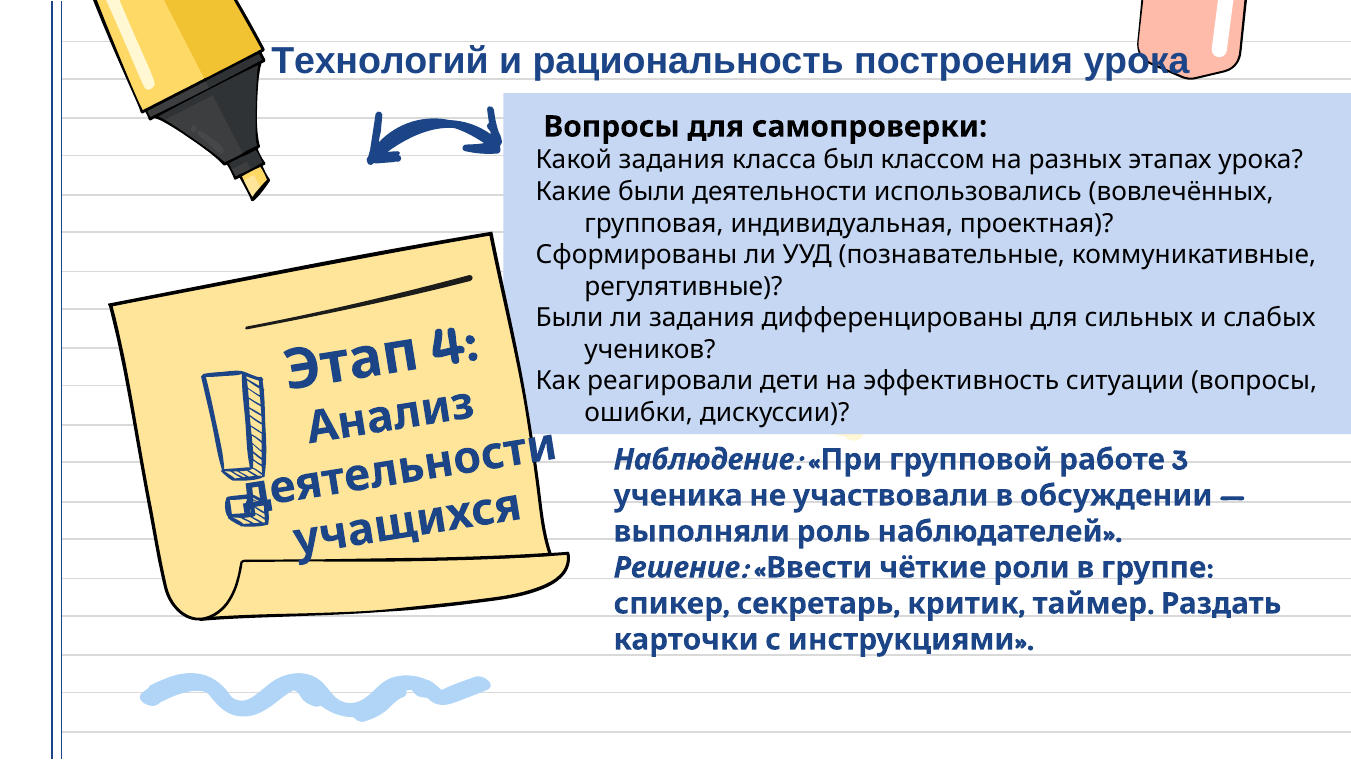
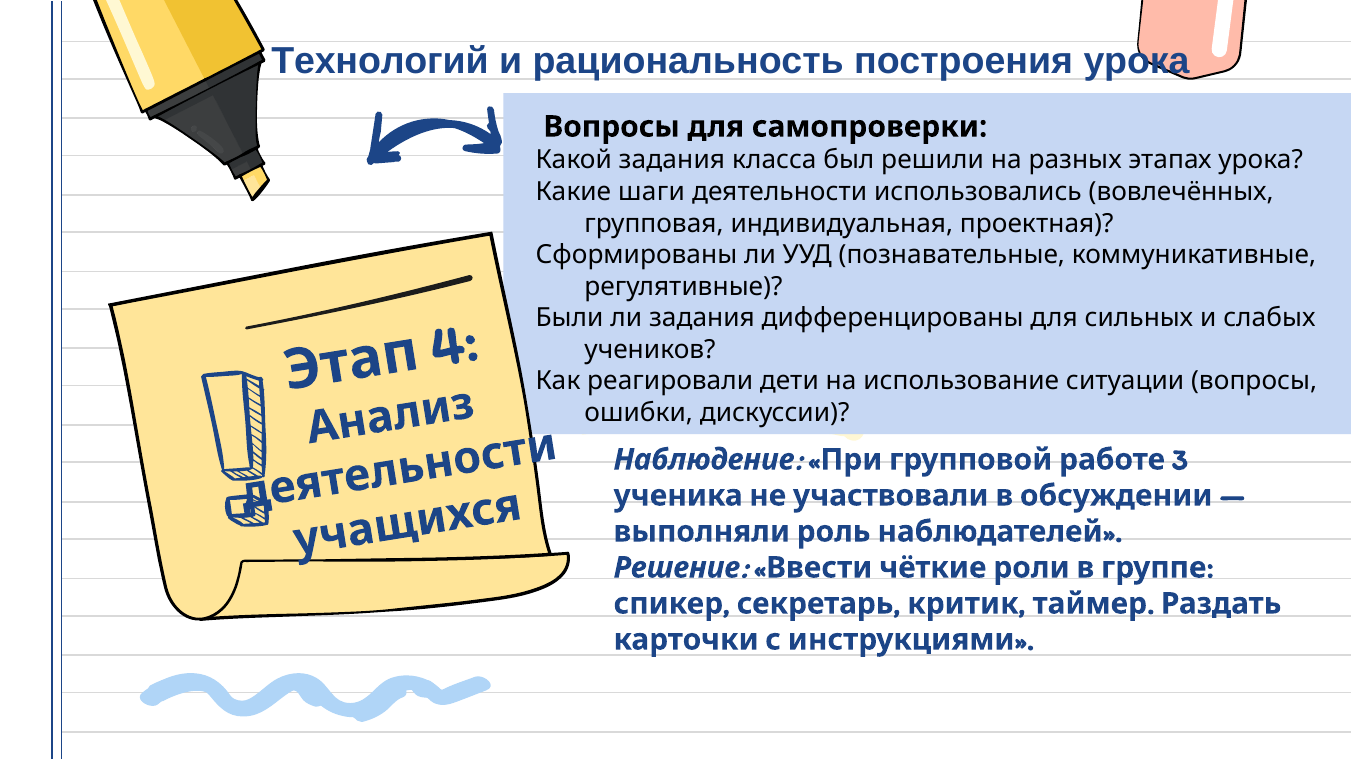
классом: классом -> решили (933, 160)
Какие были: были -> шаги (652, 192)
эффективность: эффективность -> использование (961, 381)
